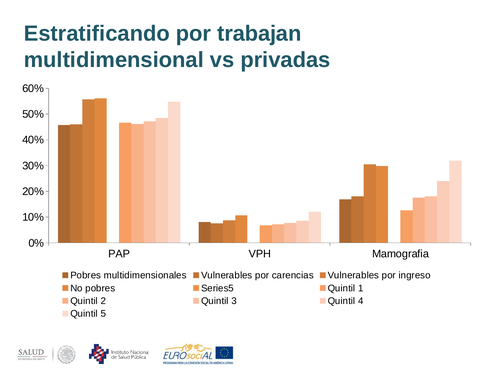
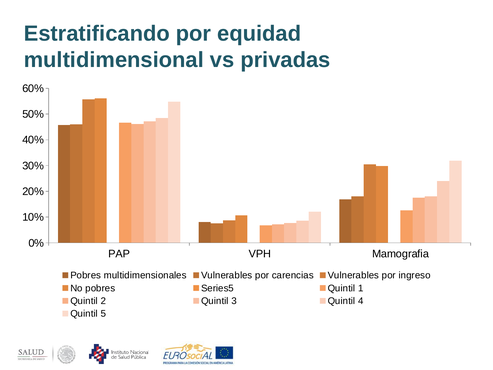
trabajan: trabajan -> equidad (259, 34)
